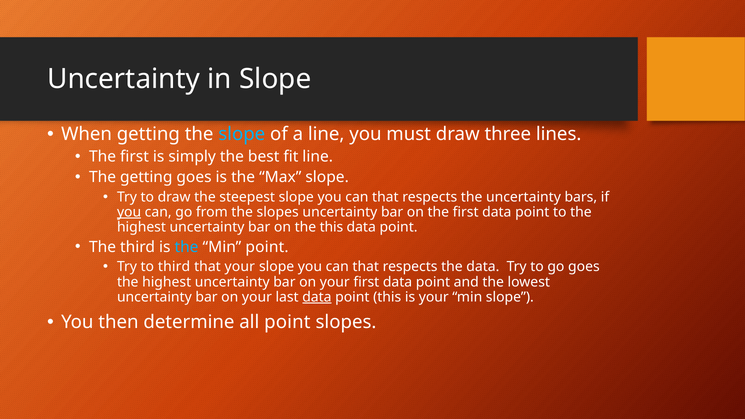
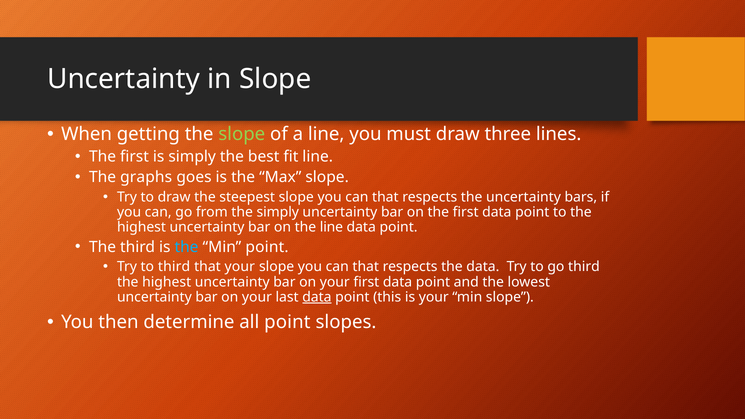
slope colour: light blue -> light green (242, 134)
The getting: getting -> graphs (146, 177)
you underline: present -> none (129, 212)
the slopes: slopes -> simply (278, 212)
the this: this -> line (331, 227)
go goes: goes -> third (584, 267)
